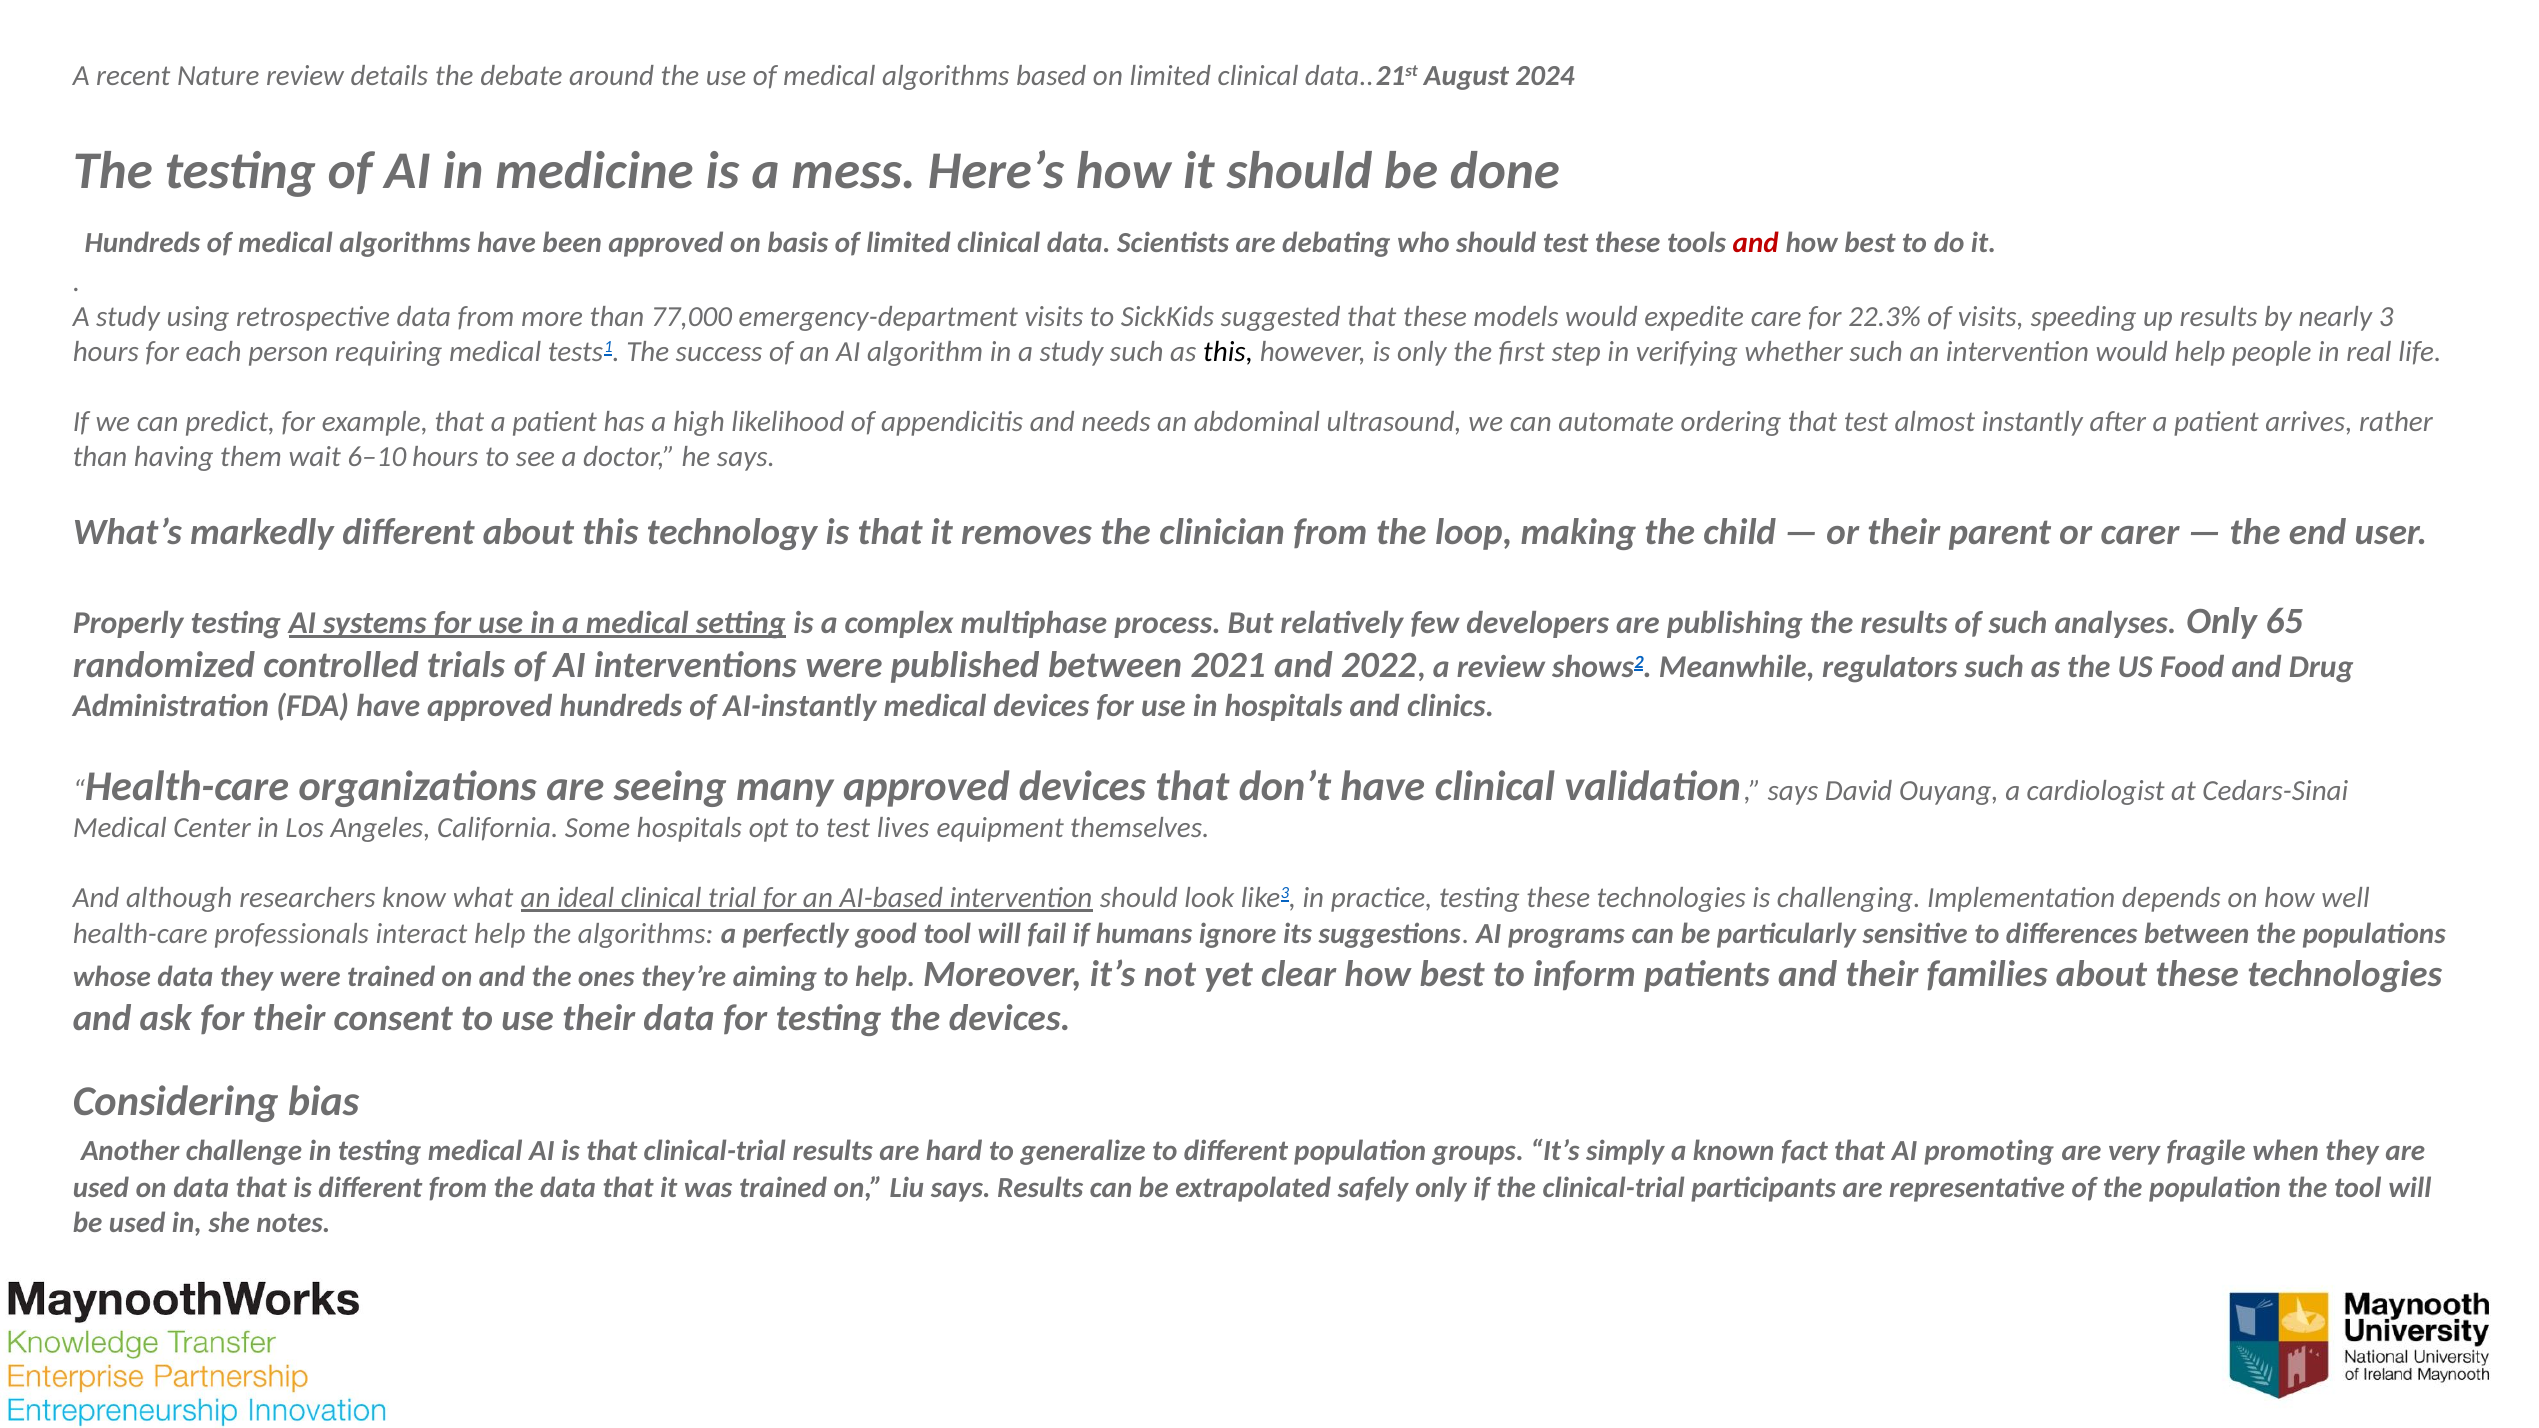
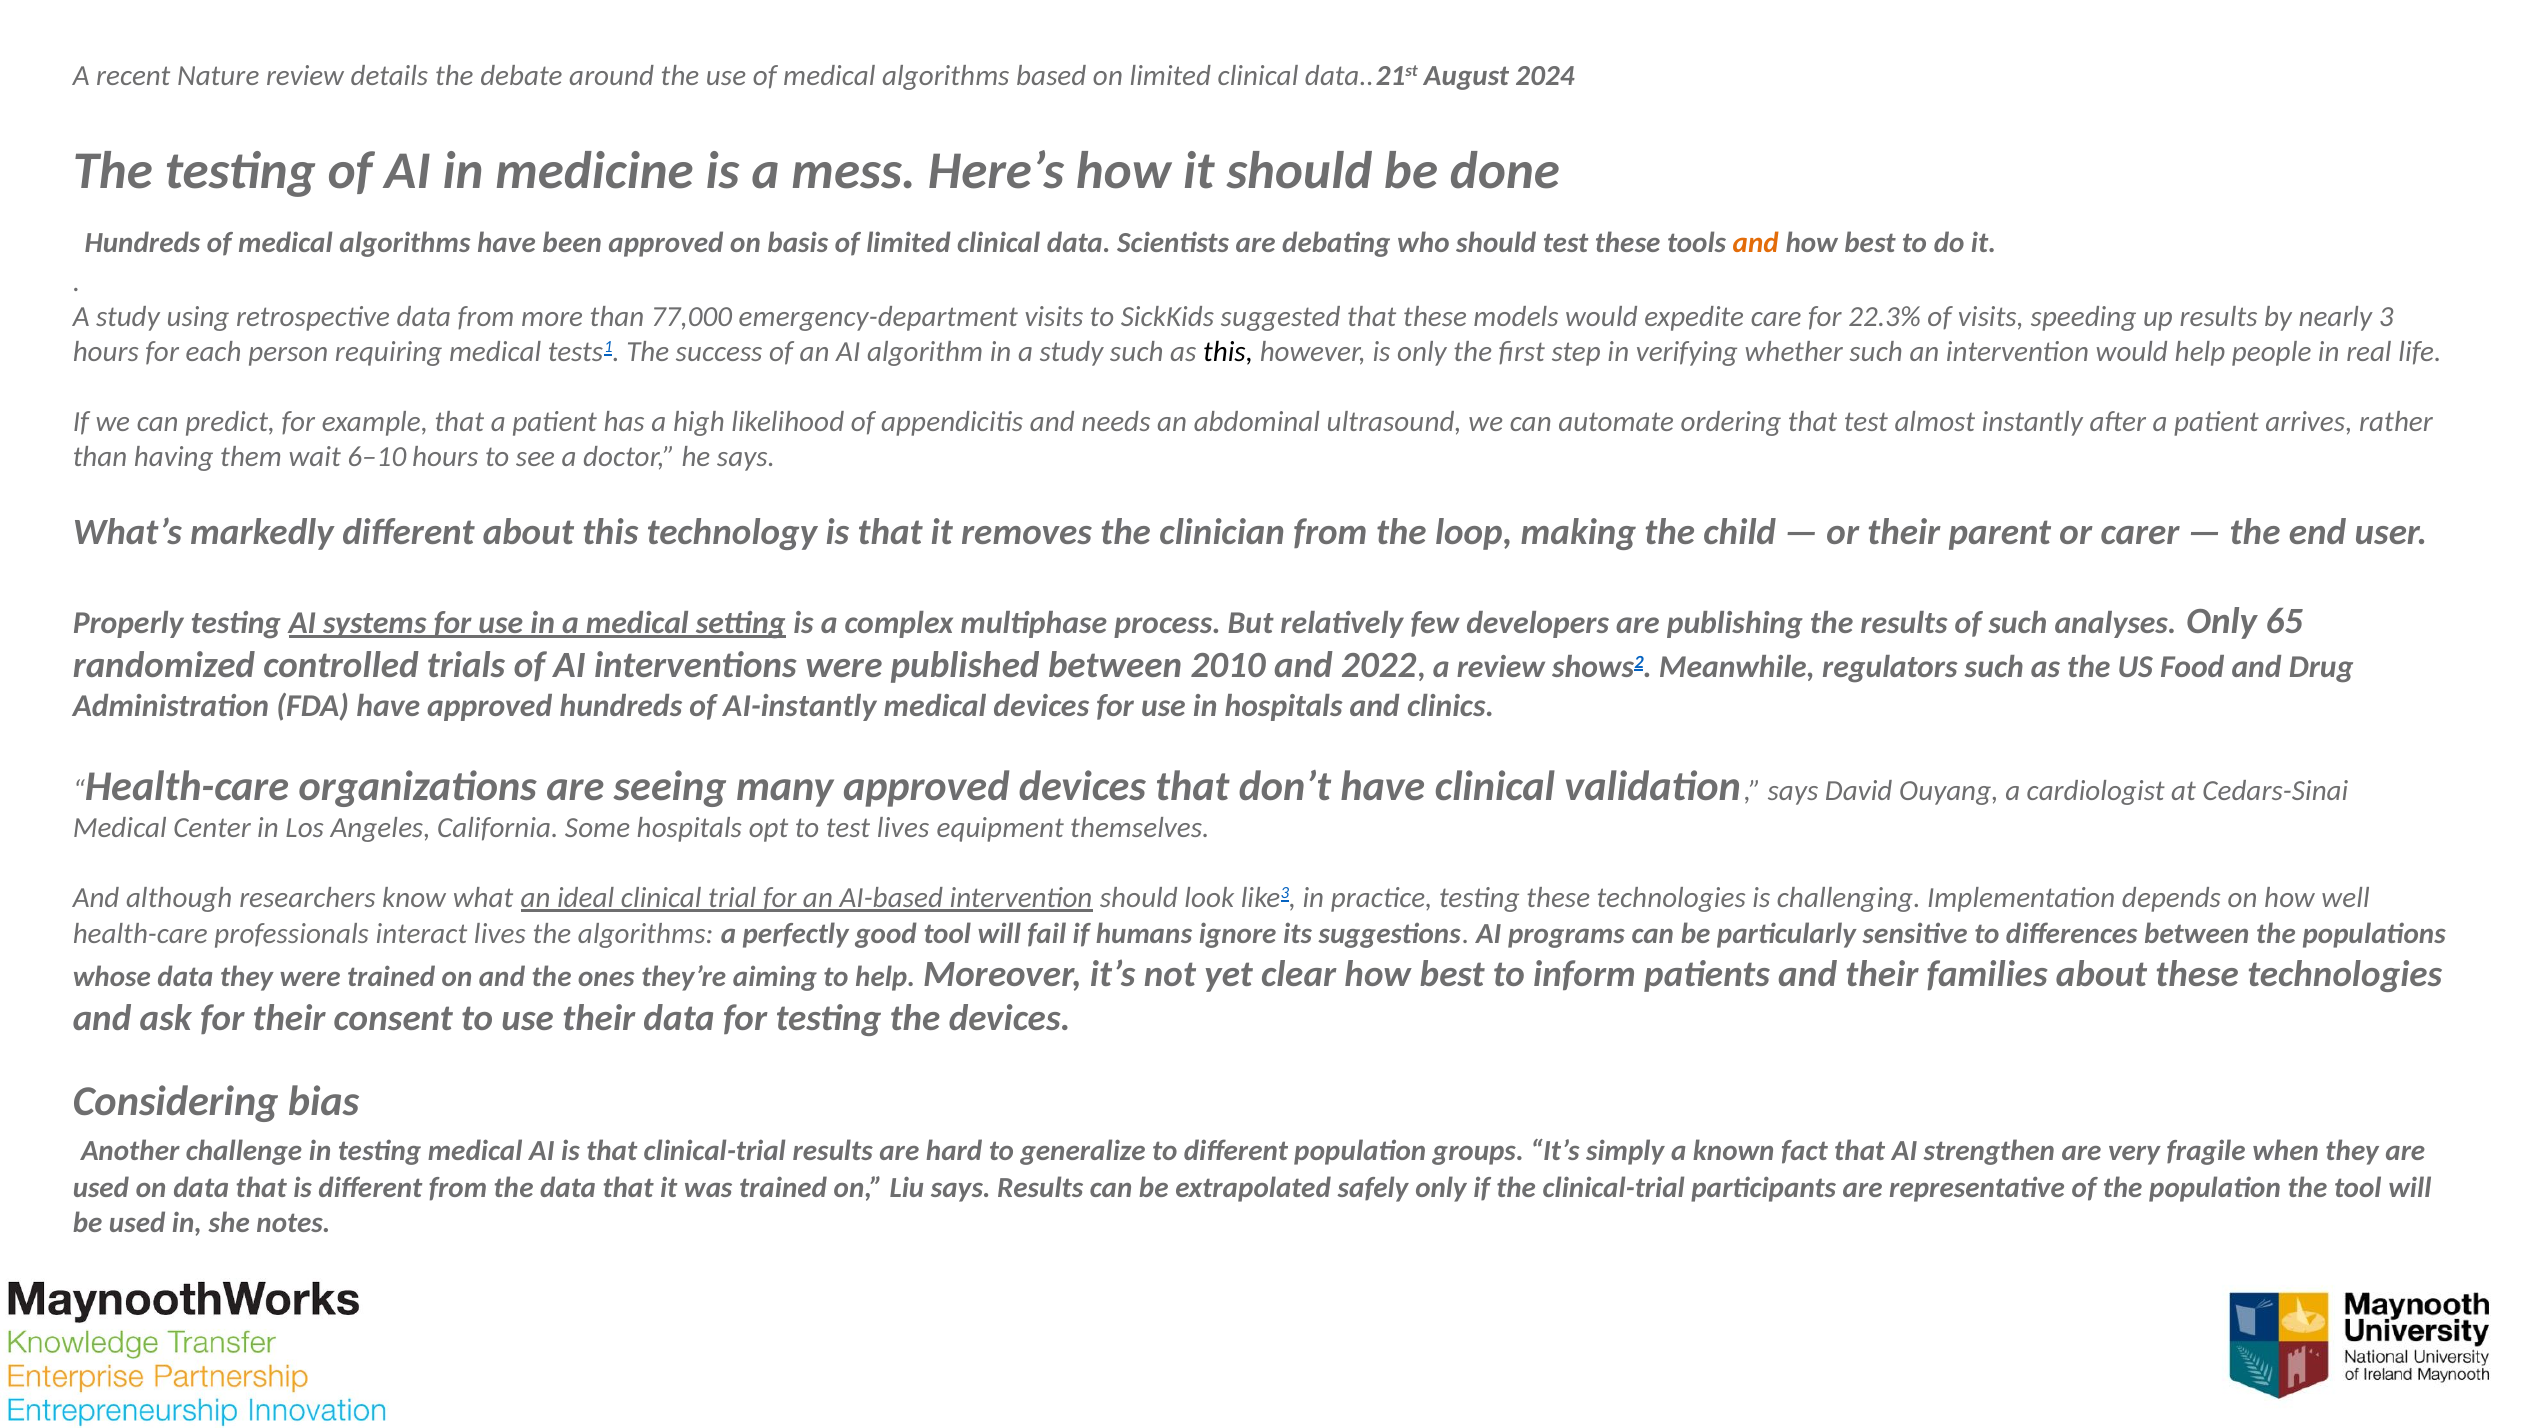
and colour: red -> orange (1756, 243)
2021: 2021 -> 2010 (1228, 665)
interact help: help -> lives (500, 934)
promoting: promoting -> strengthen (1989, 1152)
